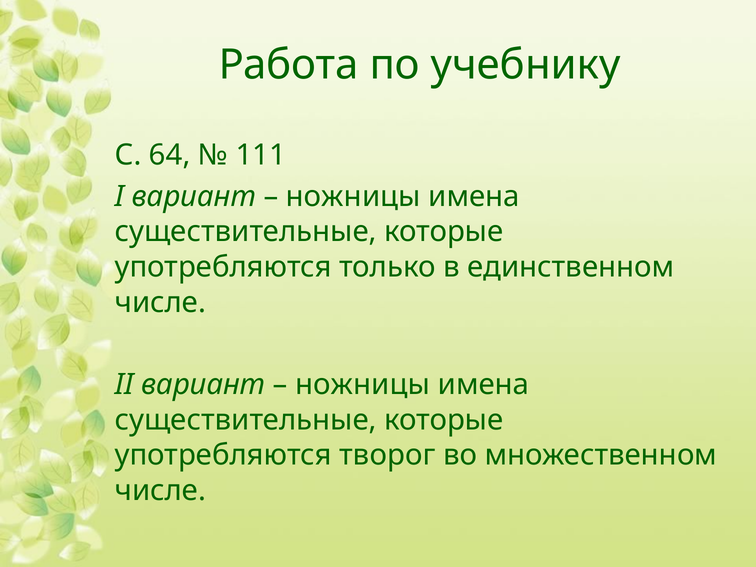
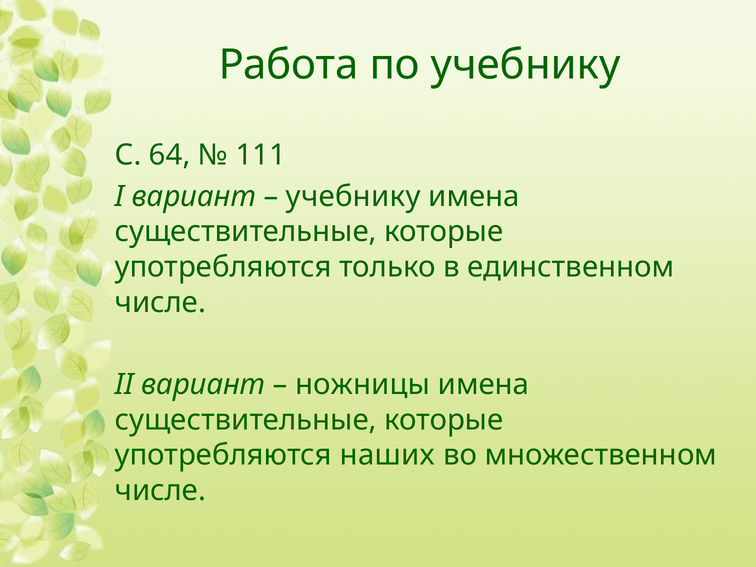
ножницы: ножницы -> учебнику (353, 196)
творог: творог -> наших (387, 455)
